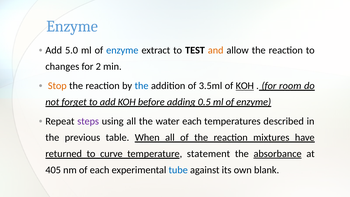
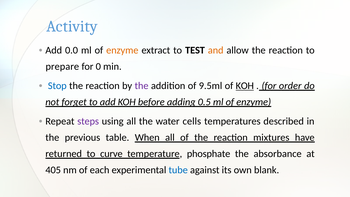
Enzyme: Enzyme -> Activity (72, 26)
5.0: 5.0 -> 0.0 (72, 50)
enzyme colour: blue -> orange (122, 50)
changes: changes -> prepare (62, 66)
2: 2 -> 0 (98, 66)
Stop colour: orange -> blue (57, 86)
the colour: blue -> purple (142, 86)
3.5ml: 3.5ml -> 9.5ml (211, 86)
room: room -> order (290, 86)
water each: each -> cells (192, 121)
statement: statement -> phosphate (209, 154)
absorbance underline: present -> none (278, 154)
